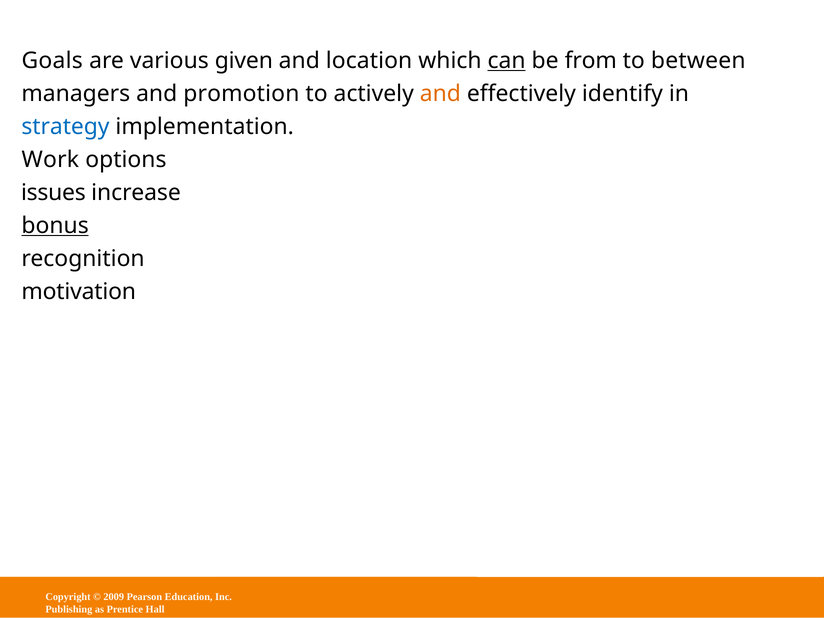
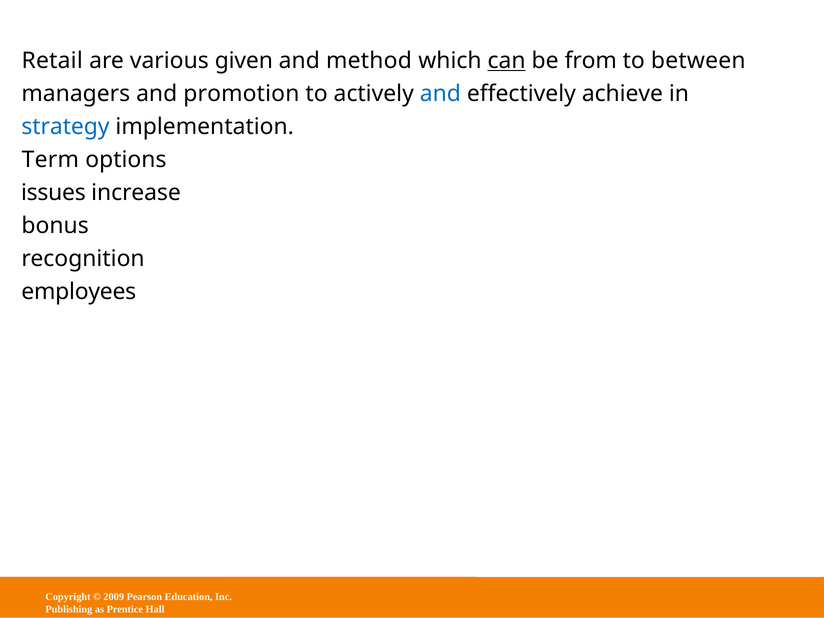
Goals: Goals -> Retail (52, 61)
location: location -> method (369, 61)
and colour: orange -> blue (440, 94)
identify: identify -> achieve (622, 94)
Work: Work -> Term (50, 160)
bonus underline: present -> none (55, 226)
motivation: motivation -> employees (79, 292)
